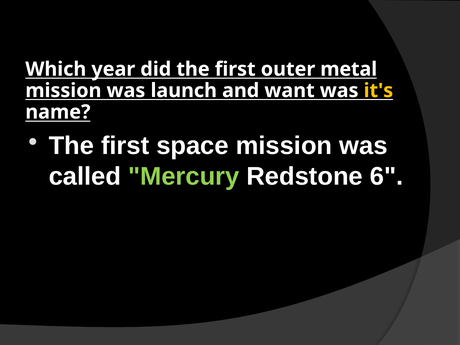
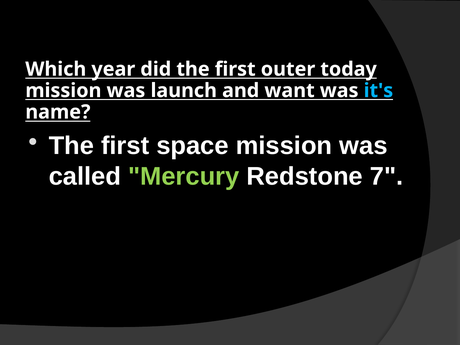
metal: metal -> today (349, 69)
it's colour: yellow -> light blue (378, 91)
6: 6 -> 7 (387, 177)
